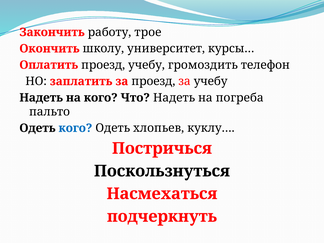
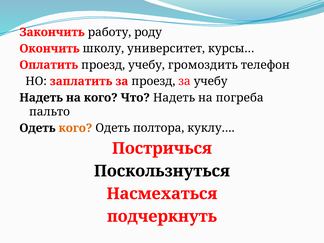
трое: трое -> роду (148, 32)
кого colour: blue -> orange (75, 128)
хлопьев: хлопьев -> полтора (159, 128)
